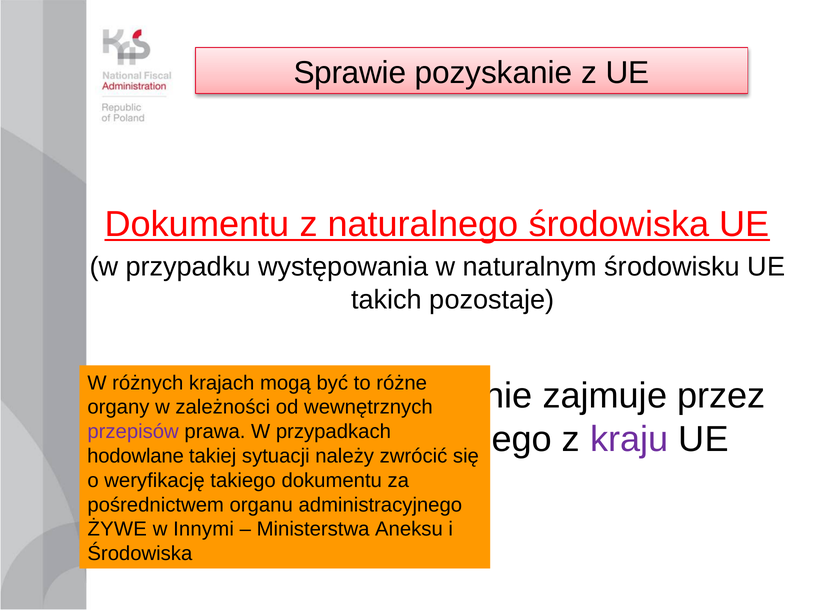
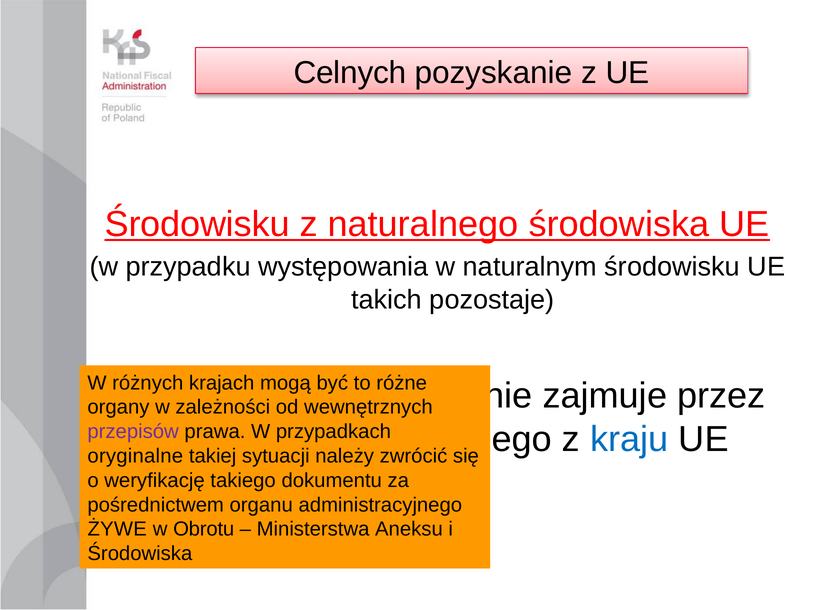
Sprawie: Sprawie -> Celnych (350, 73)
Dokumentu: Dokumentu -> Środowisku (197, 224)
kraju colour: purple -> blue (629, 439)
hodowlane: hodowlane -> oryginalne (135, 456)
Innymi: Innymi -> Obrotu (204, 529)
